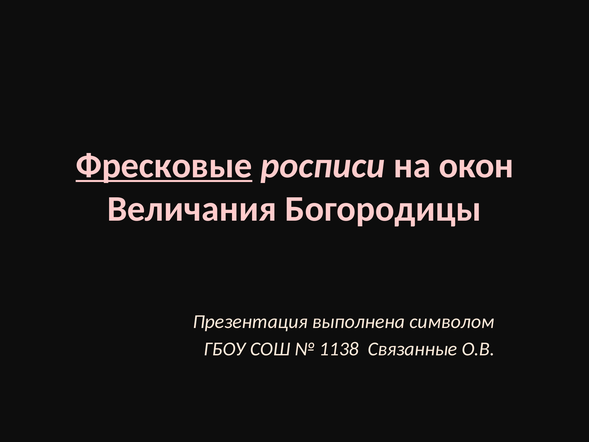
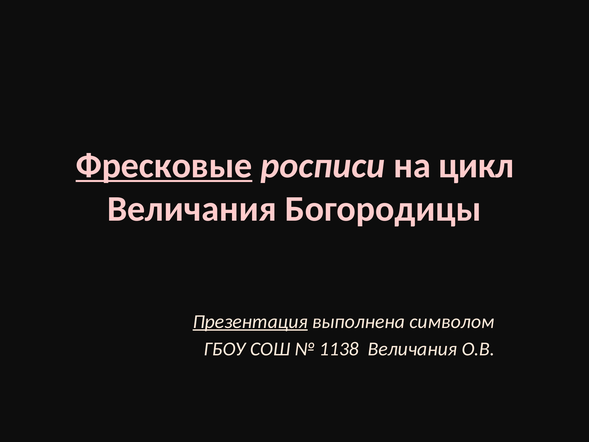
окон: окон -> цикл (476, 165)
Презентация underline: none -> present (250, 321)
1138 Связанные: Связанные -> Величания (412, 349)
